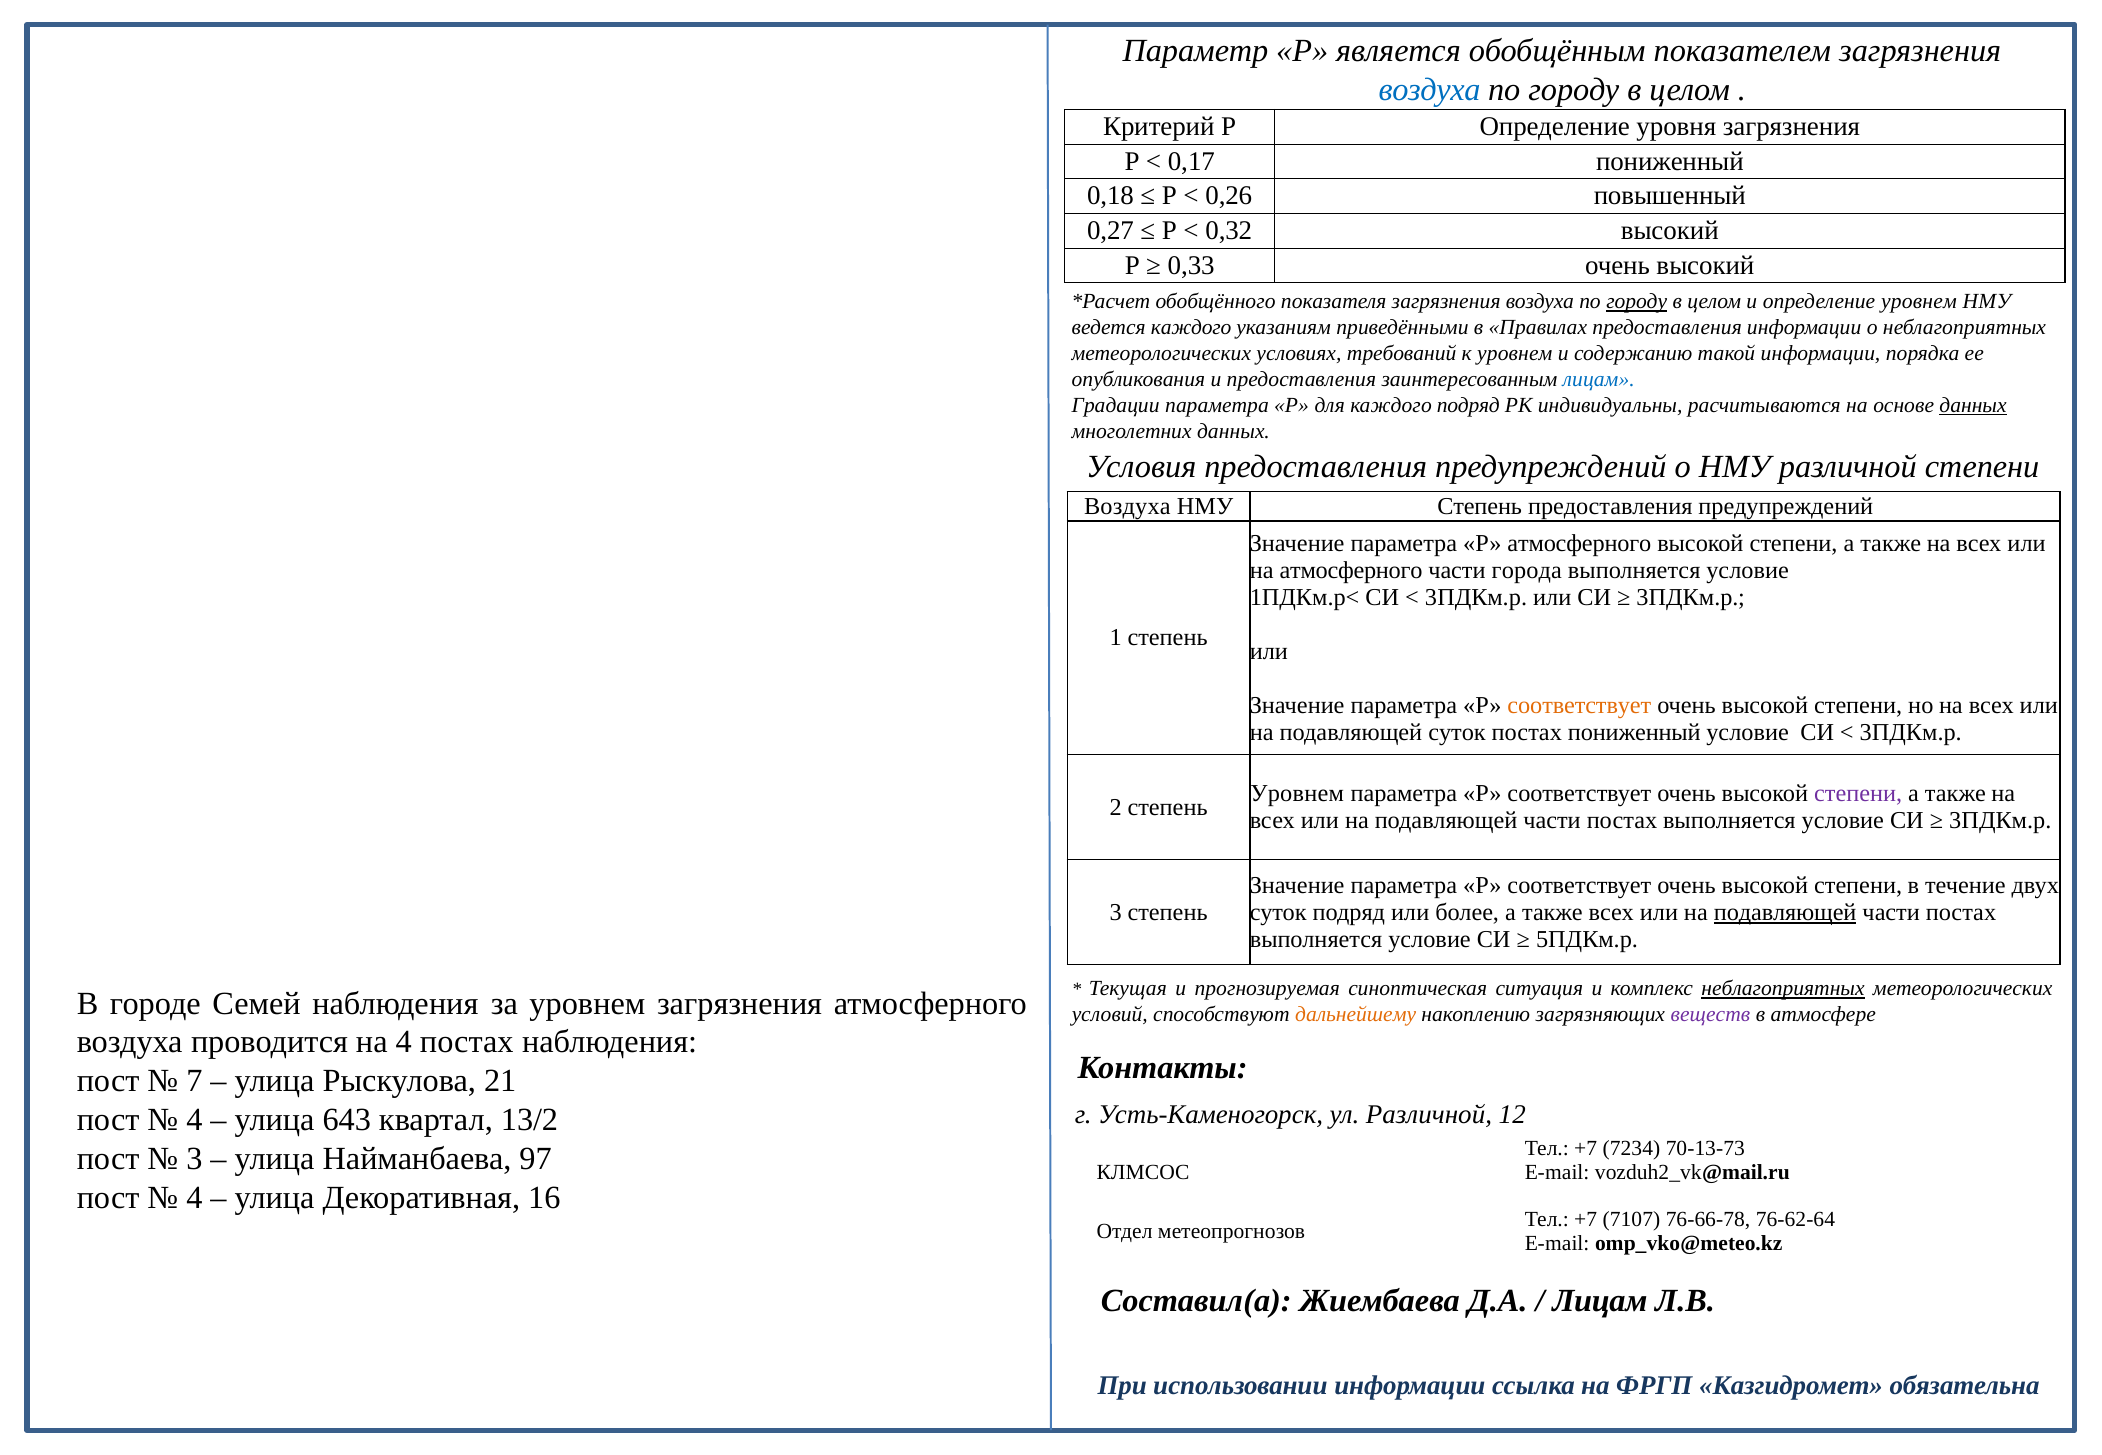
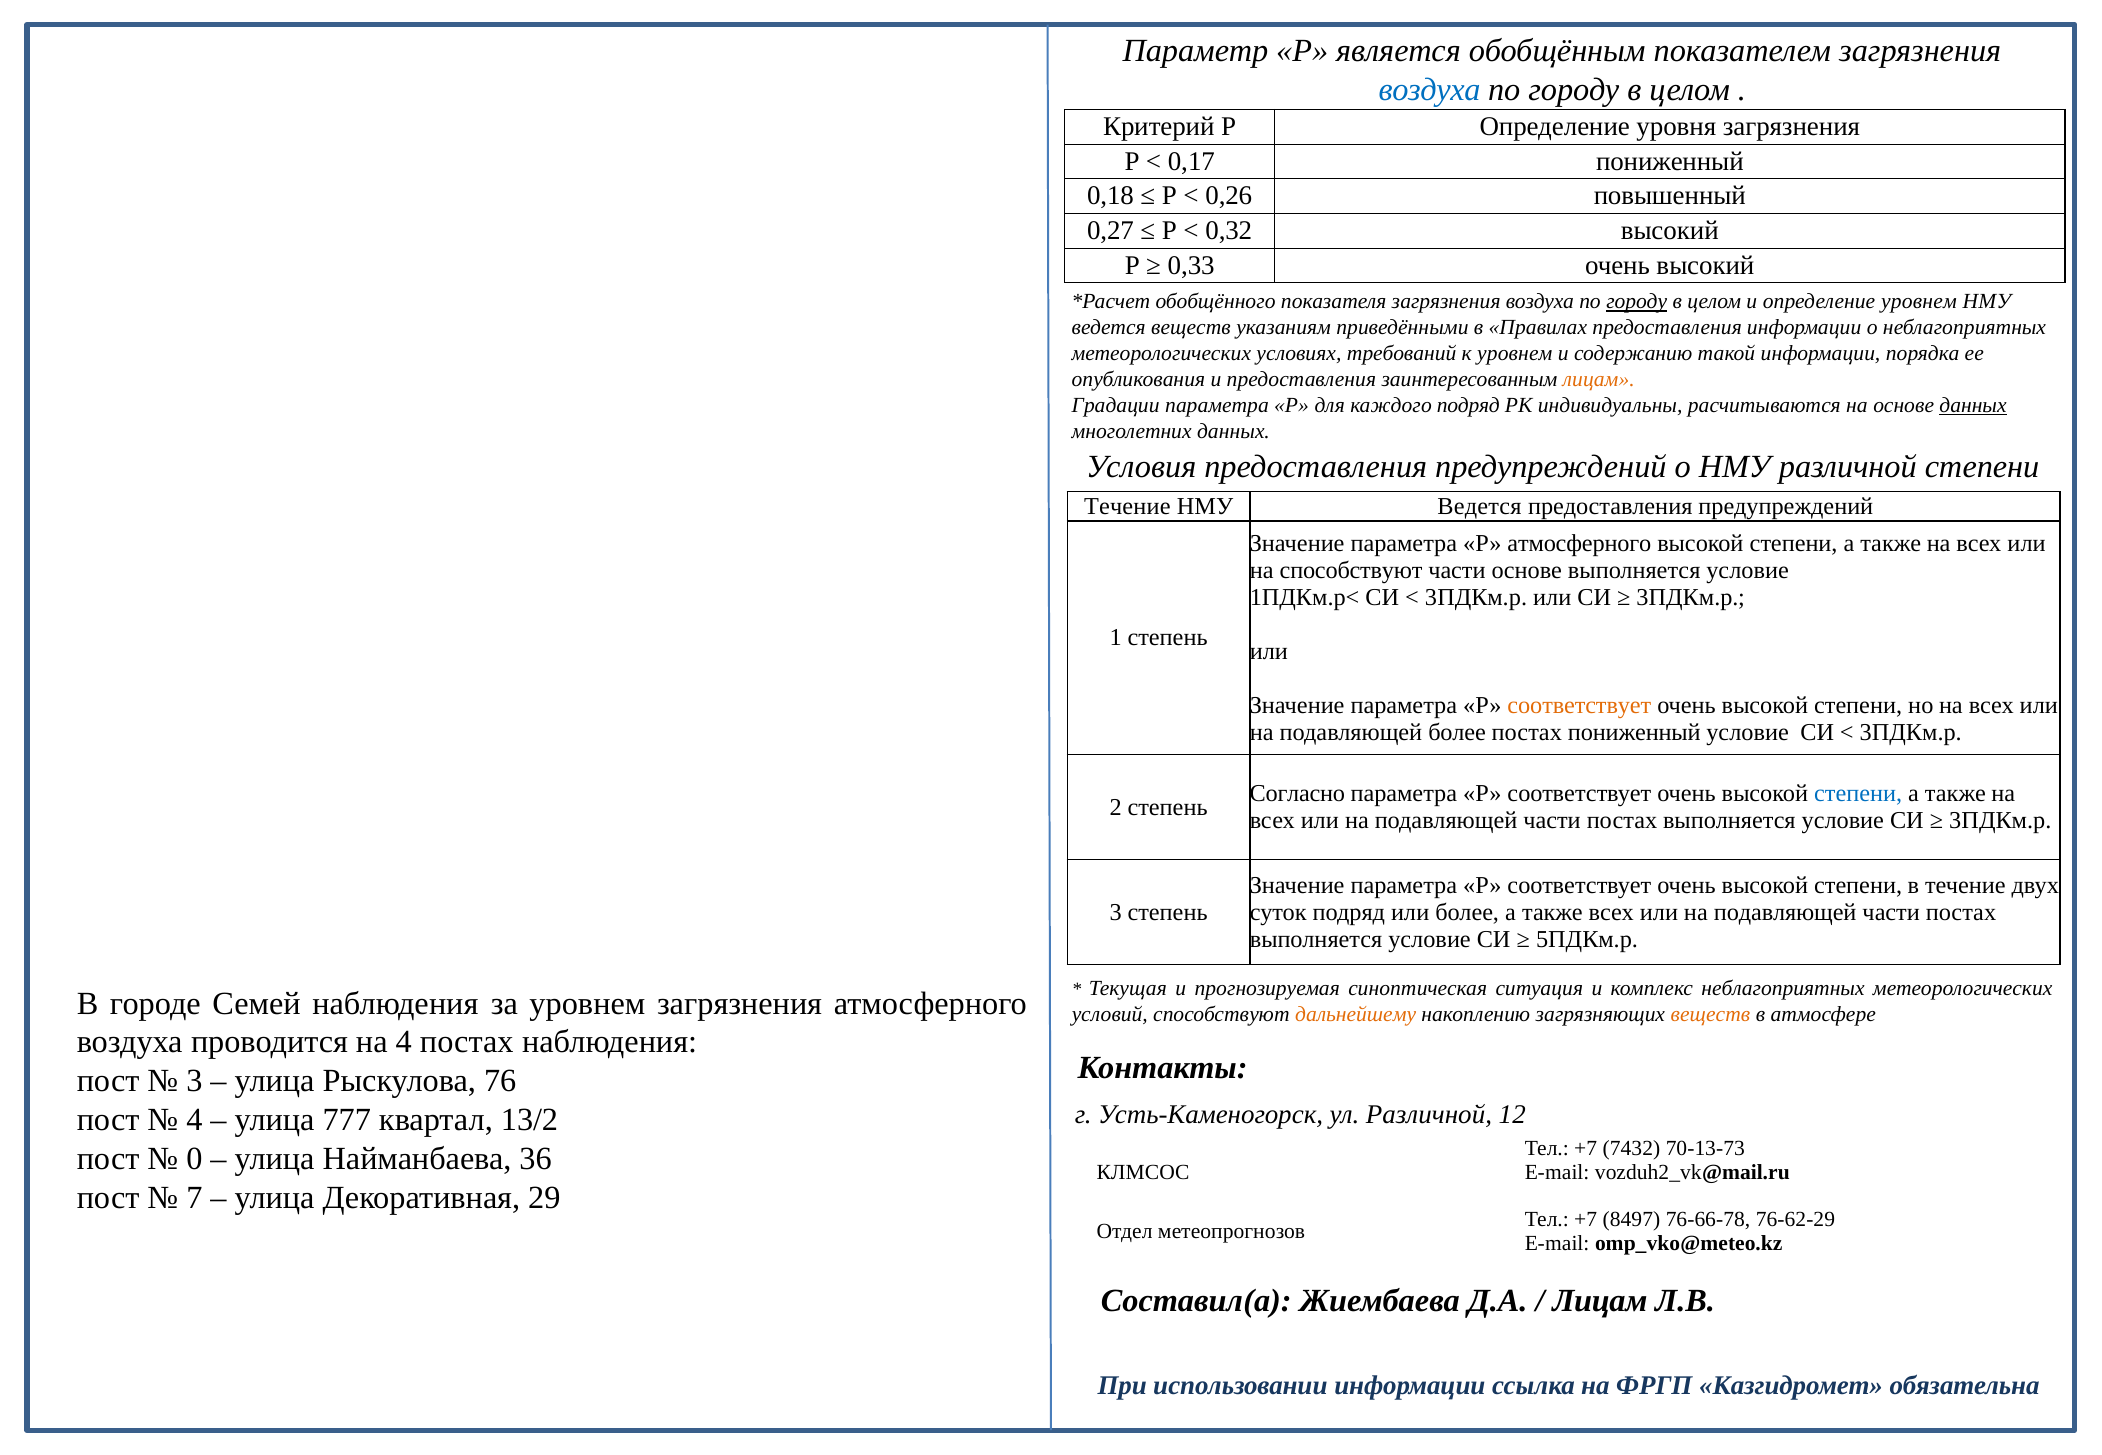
ведется каждого: каждого -> веществ (1191, 328)
лицам colour: blue -> orange (1599, 379)
Воздуха: Воздуха -> Течение (1127, 507)
Степень: Степень -> Ведется (1479, 507)
на атмосферного: атмосферного -> способствуют (1351, 571)
части города: города -> основе (1527, 571)
подавляющей суток: суток -> более (1457, 732)
Уровнем: Уровнем -> Согласно (1297, 794)
степени colour: purple -> blue (1858, 794)
подавляющей underline: present -> none (1785, 912)
неблагоприятных underline: present -> none (1783, 989)
веществ colour: purple -> orange (1710, 1015)
7: 7 -> 3 (194, 1081)
21: 21 -> 76 (500, 1081)
643: 643 -> 777 (347, 1120)
7234: 7234 -> 7432 (1631, 1148)
3: 3 -> 0 (194, 1159)
97: 97 -> 36 (536, 1159)
4: 4 -> 7 (194, 1198)
16: 16 -> 29 (544, 1198)
7107: 7107 -> 8497 (1631, 1219)
76-62-64: 76-62-64 -> 76-62-29 (1795, 1219)
